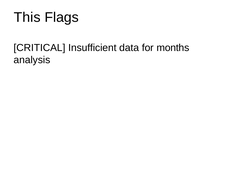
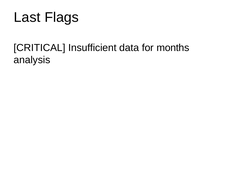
This: This -> Last (27, 17)
